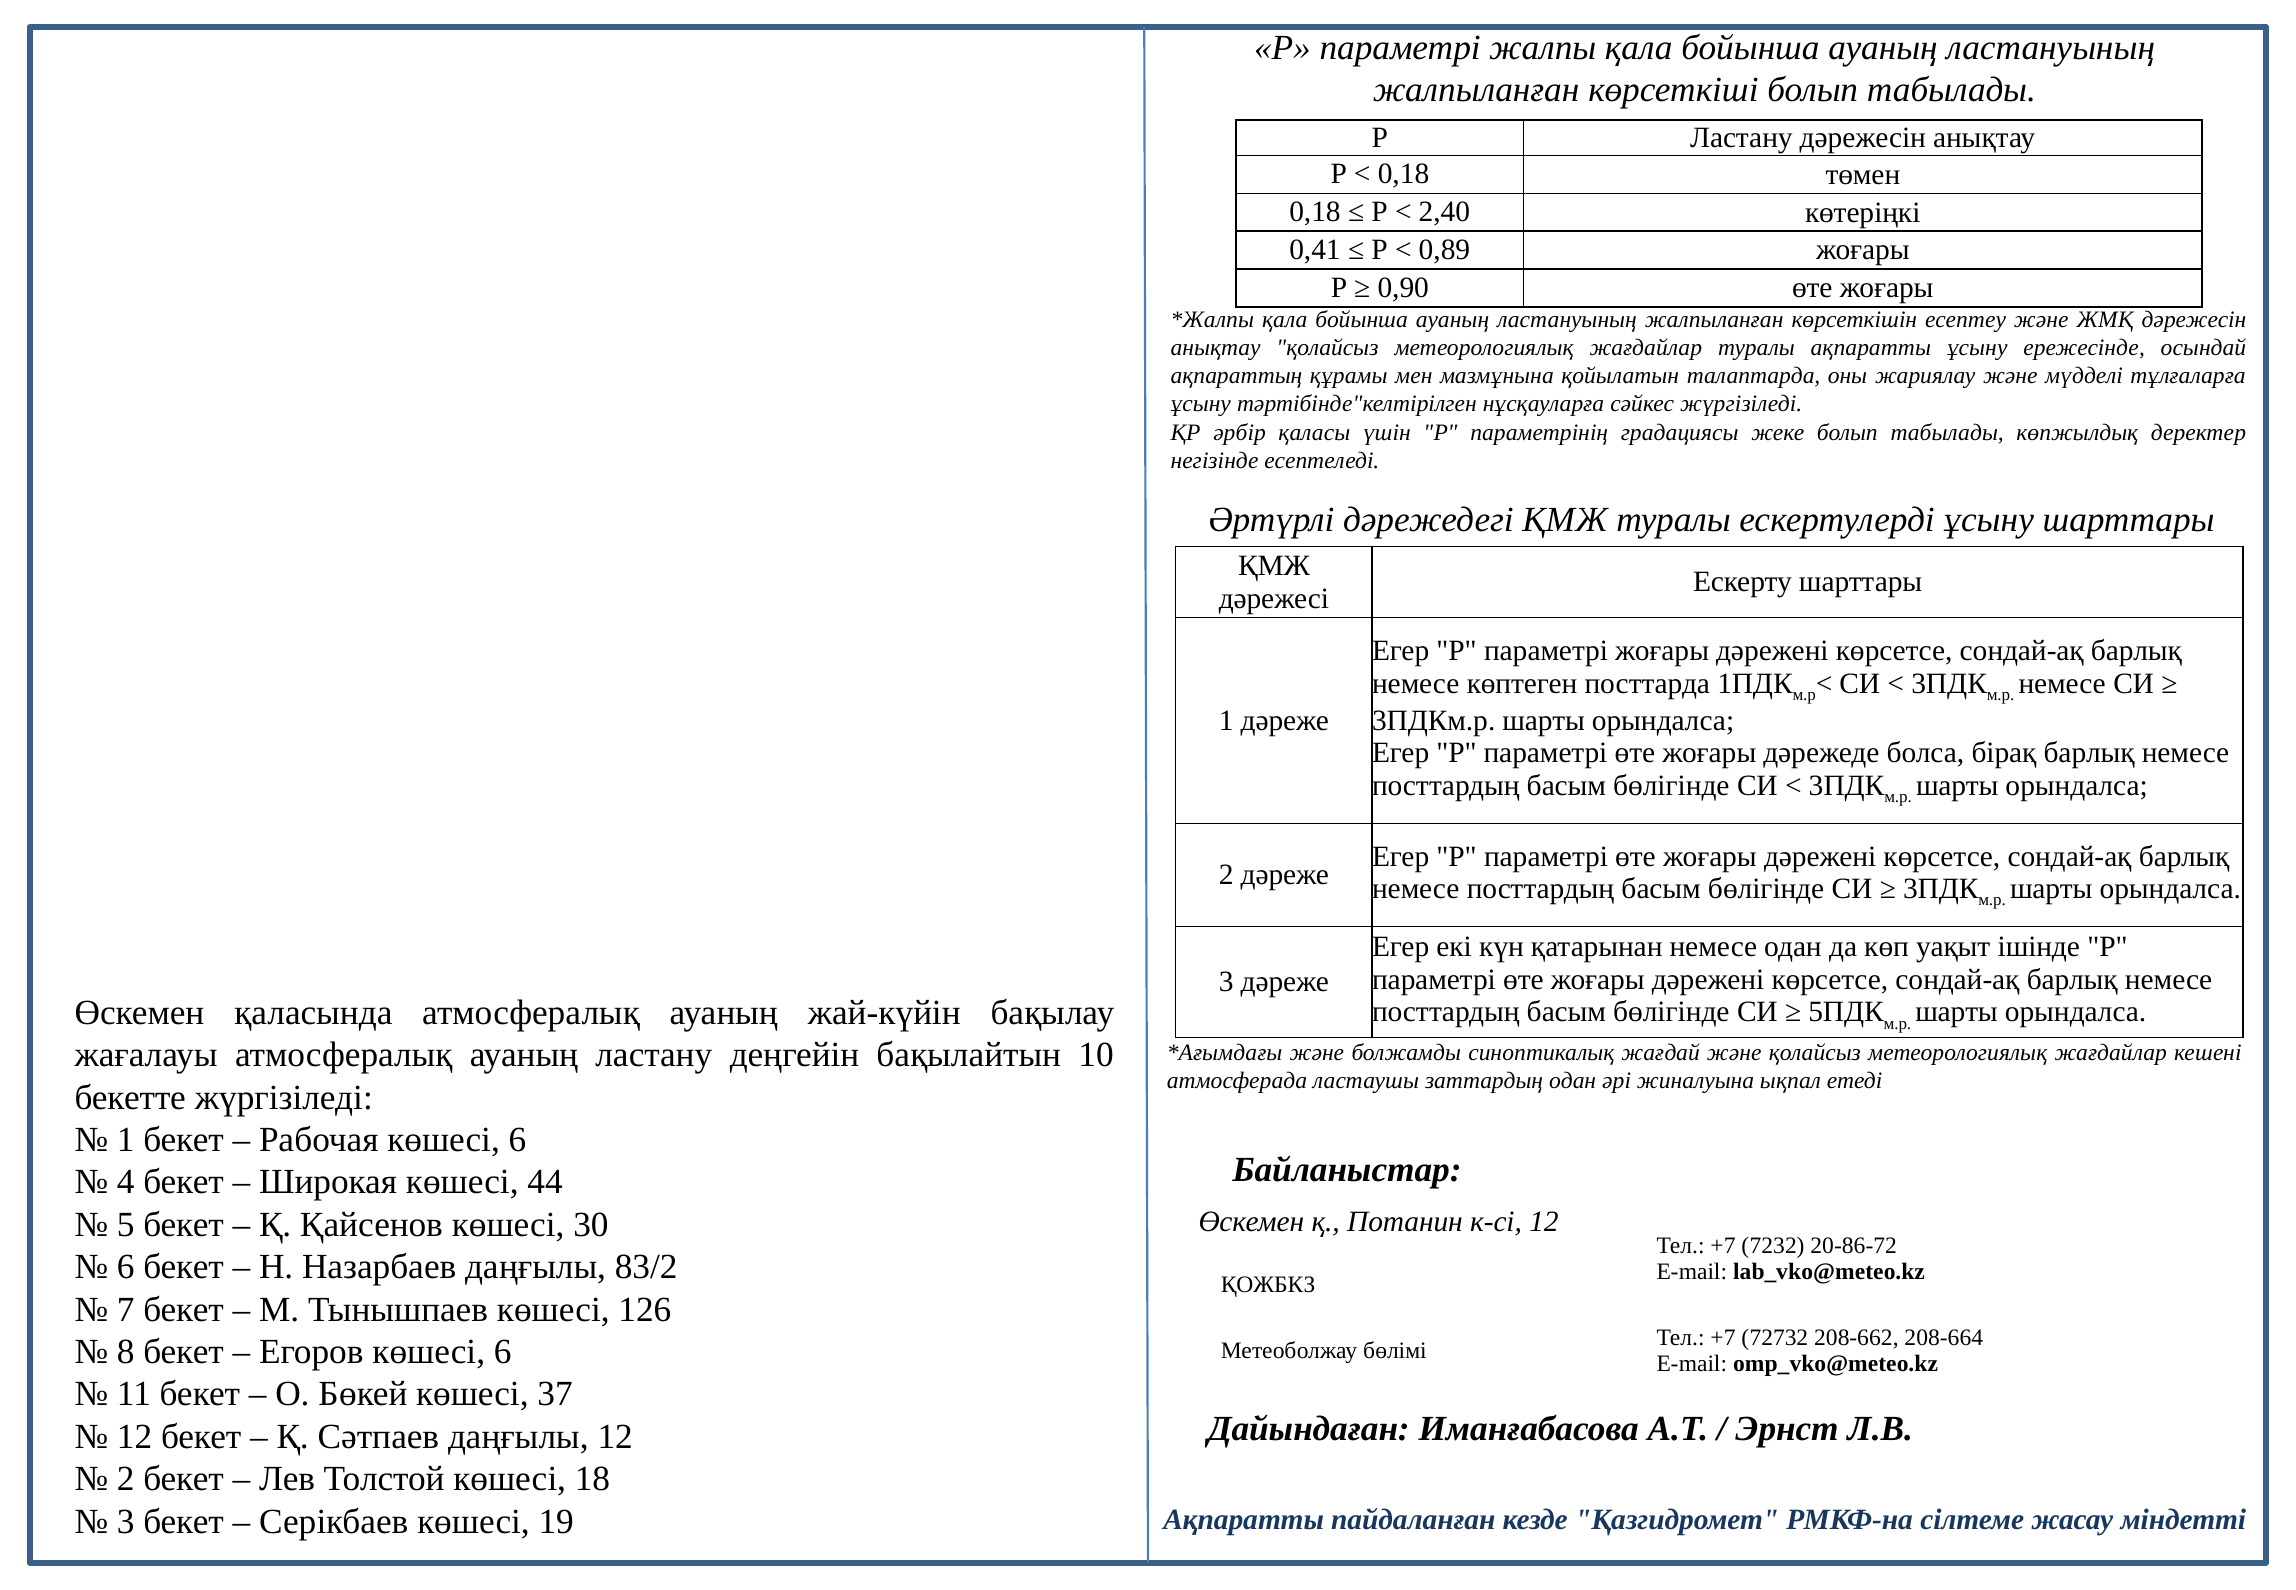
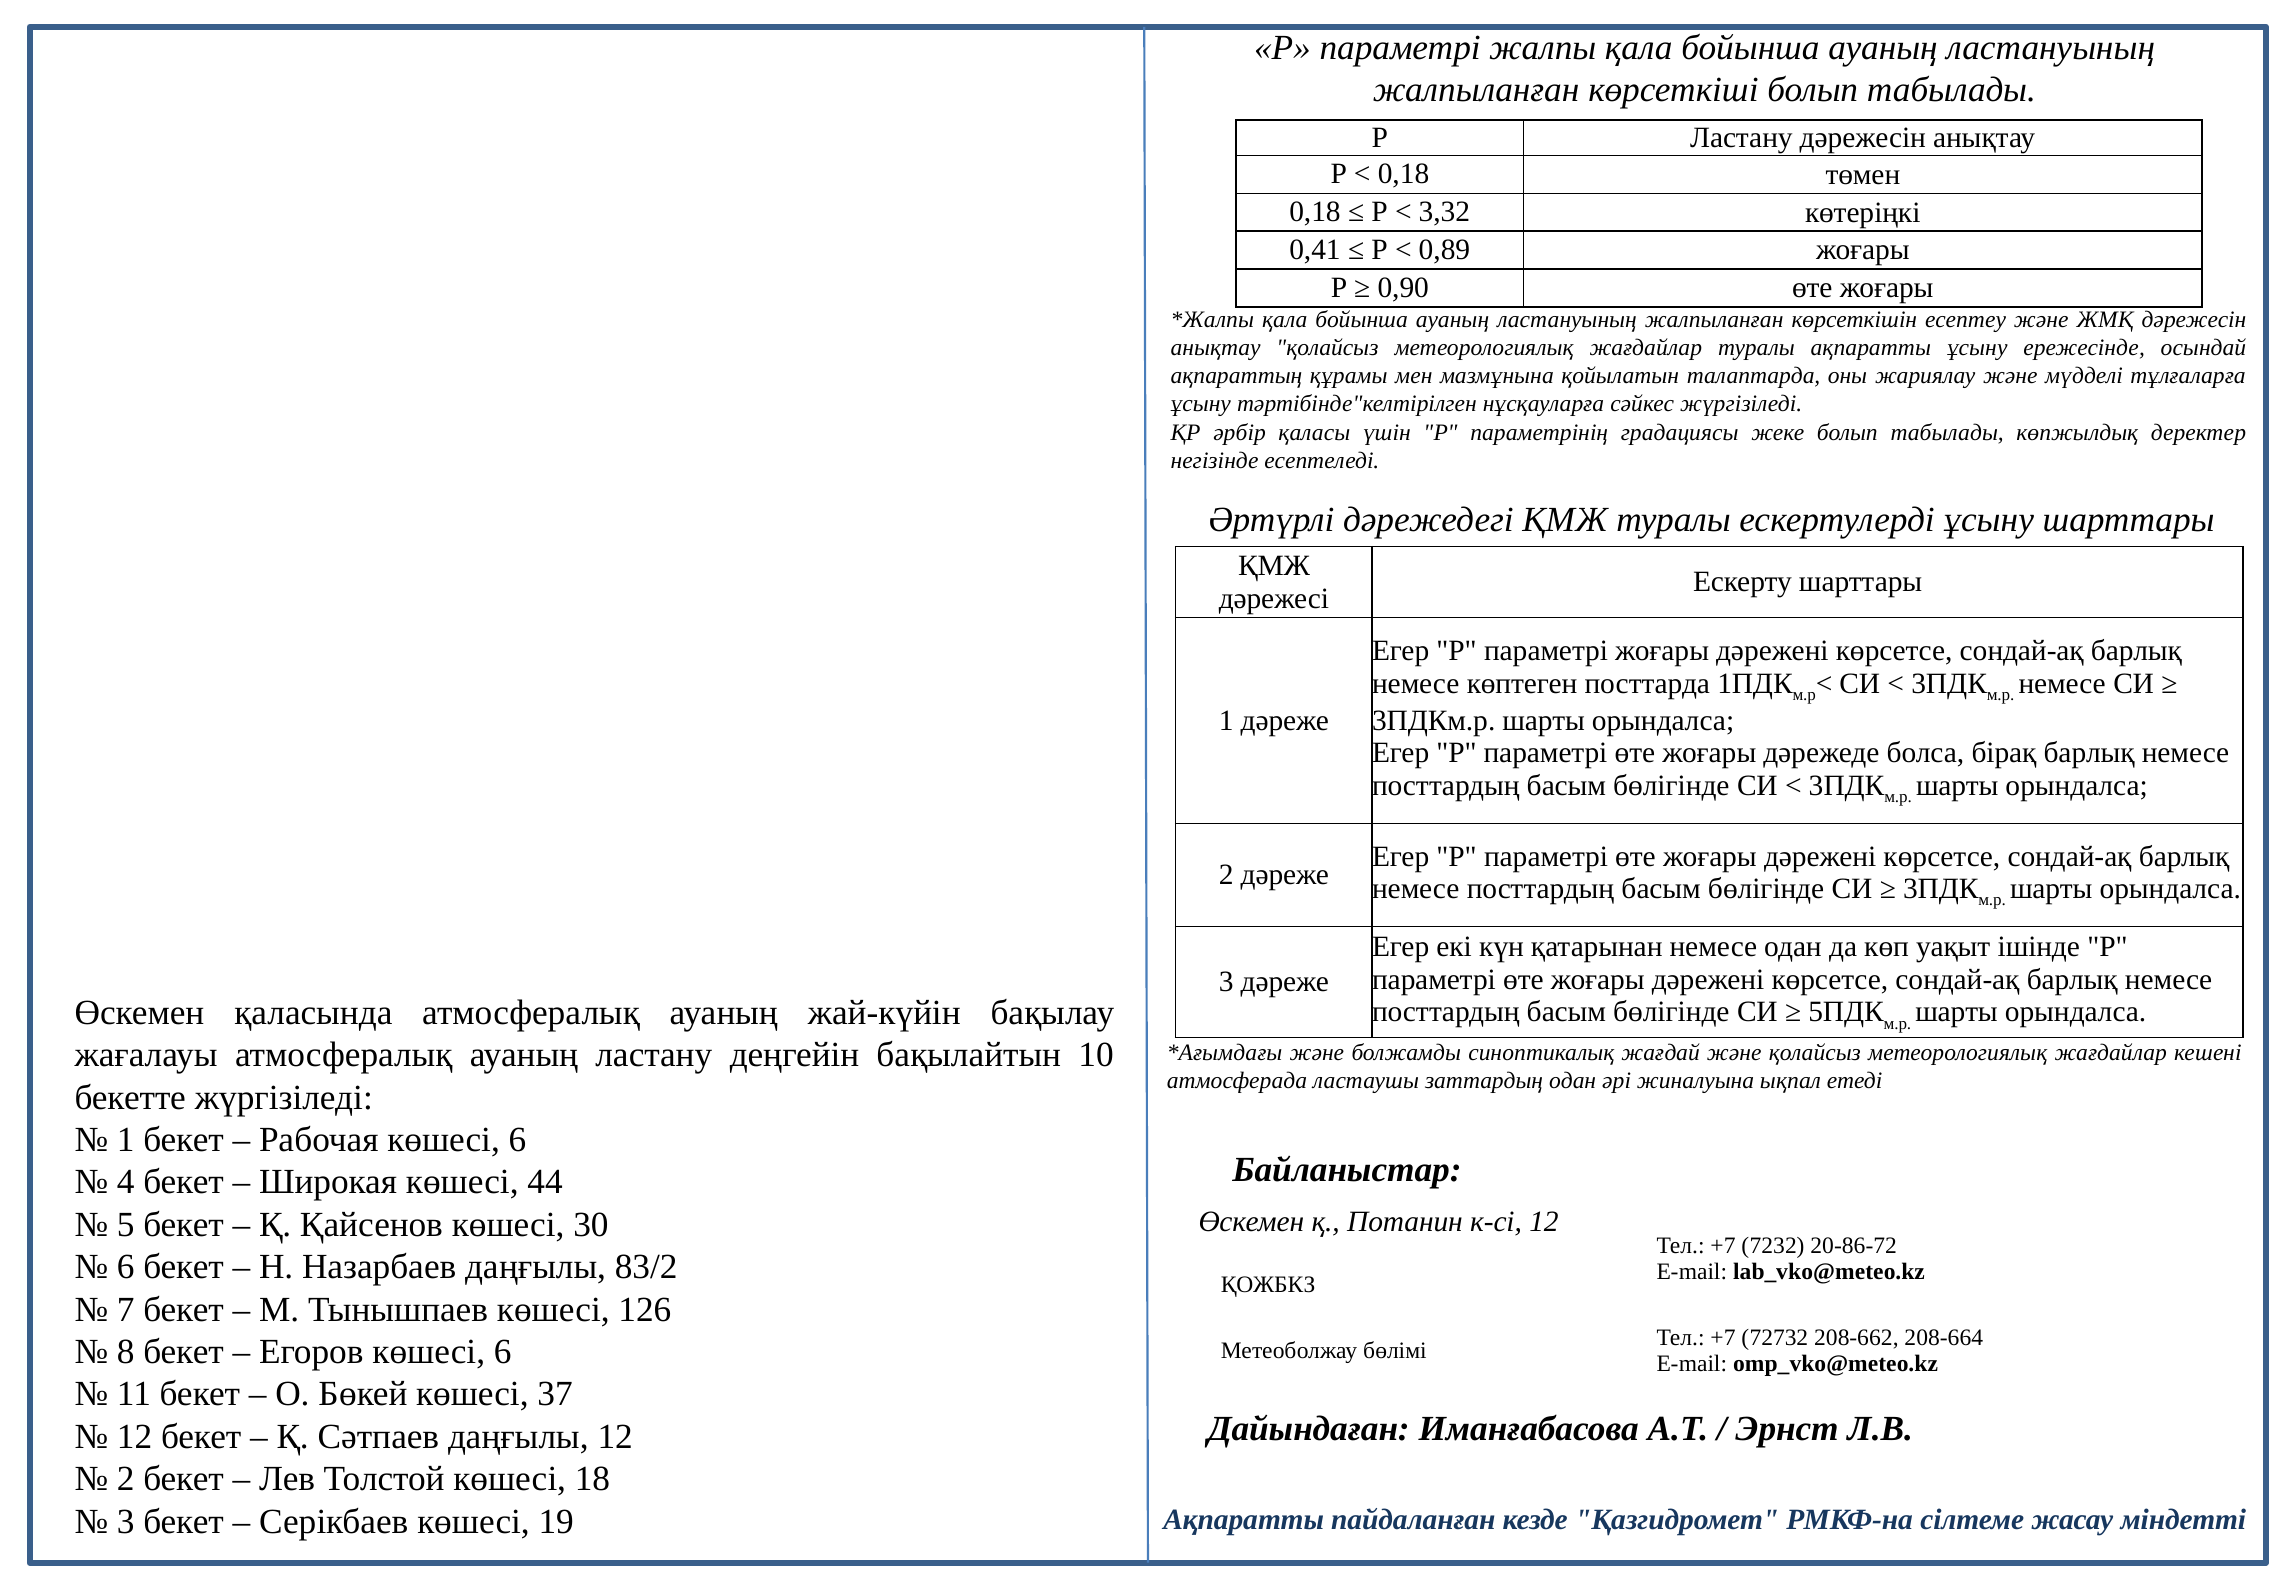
2,40: 2,40 -> 3,32 (1444, 212)
